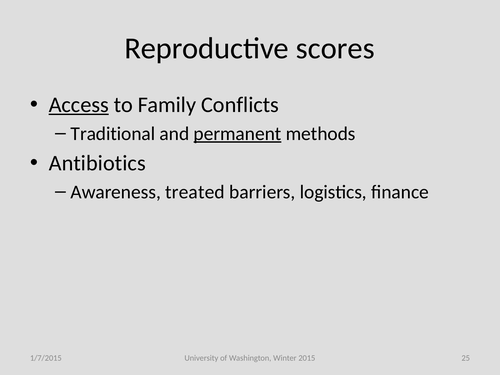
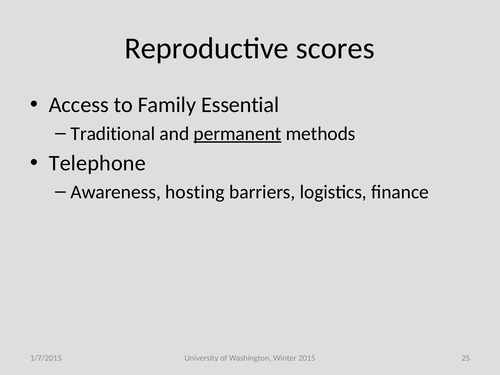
Access underline: present -> none (79, 105)
Conflicts: Conflicts -> Essential (240, 105)
Antibiotics: Antibiotics -> Telephone (97, 163)
treated: treated -> hosting (195, 192)
